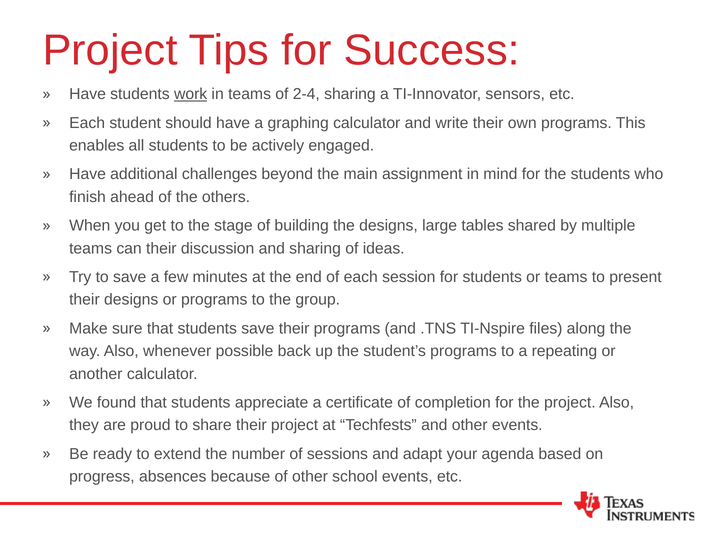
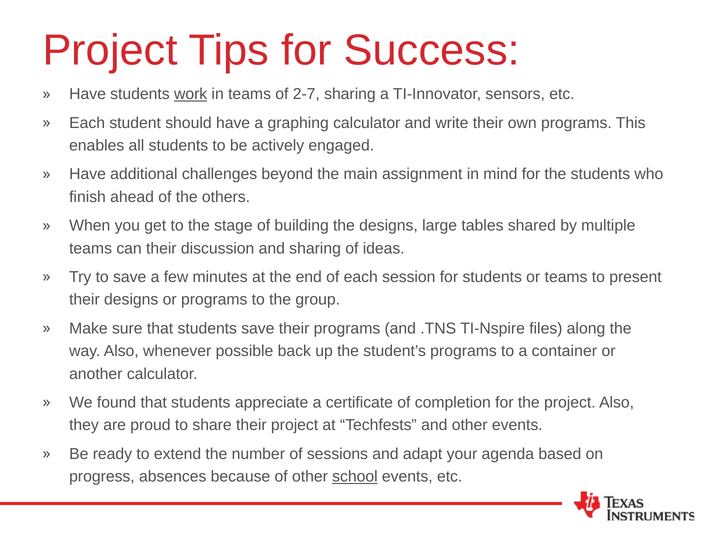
2-4: 2-4 -> 2-7 (306, 94)
repeating: repeating -> container (564, 351)
school underline: none -> present (355, 476)
